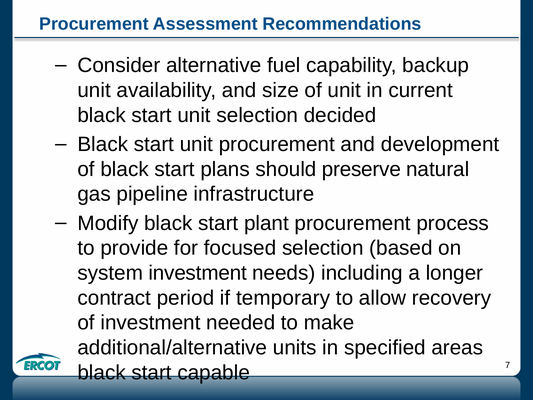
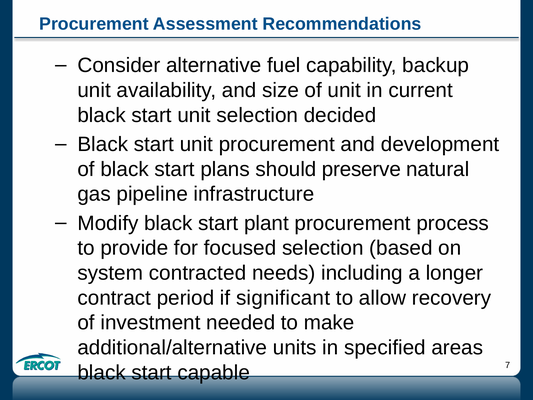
system investment: investment -> contracted (197, 273)
temporary: temporary -> significant (283, 298)
